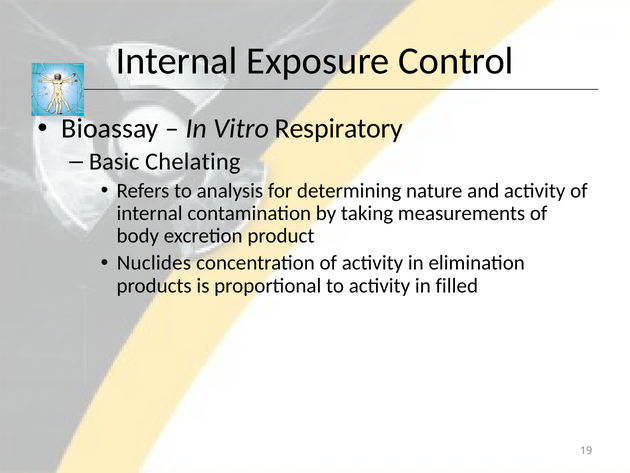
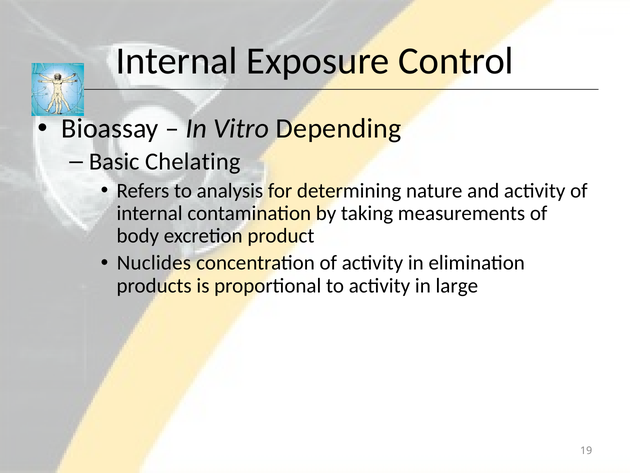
Respiratory: Respiratory -> Depending (339, 128)
filled: filled -> large (457, 285)
